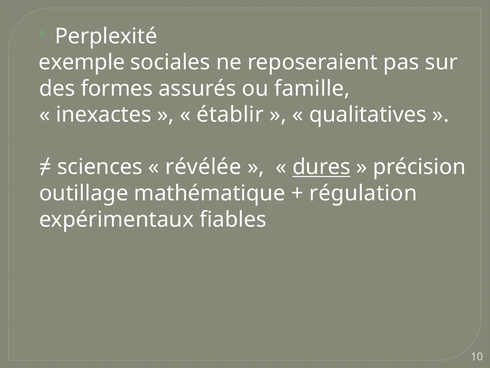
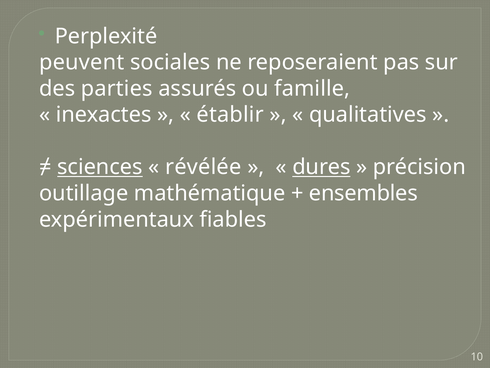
exemple: exemple -> peuvent (82, 62)
formes: formes -> parties (117, 88)
sciences underline: none -> present (100, 167)
régulation: régulation -> ensembles (363, 193)
